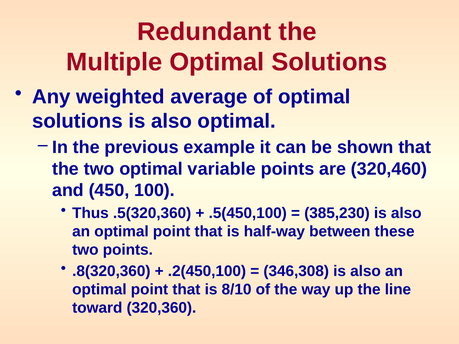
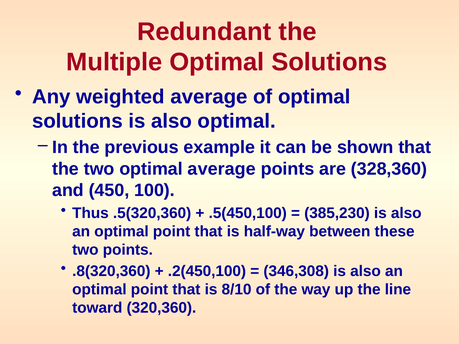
optimal variable: variable -> average (222, 169)
320,460: 320,460 -> 328,360 (389, 169)
